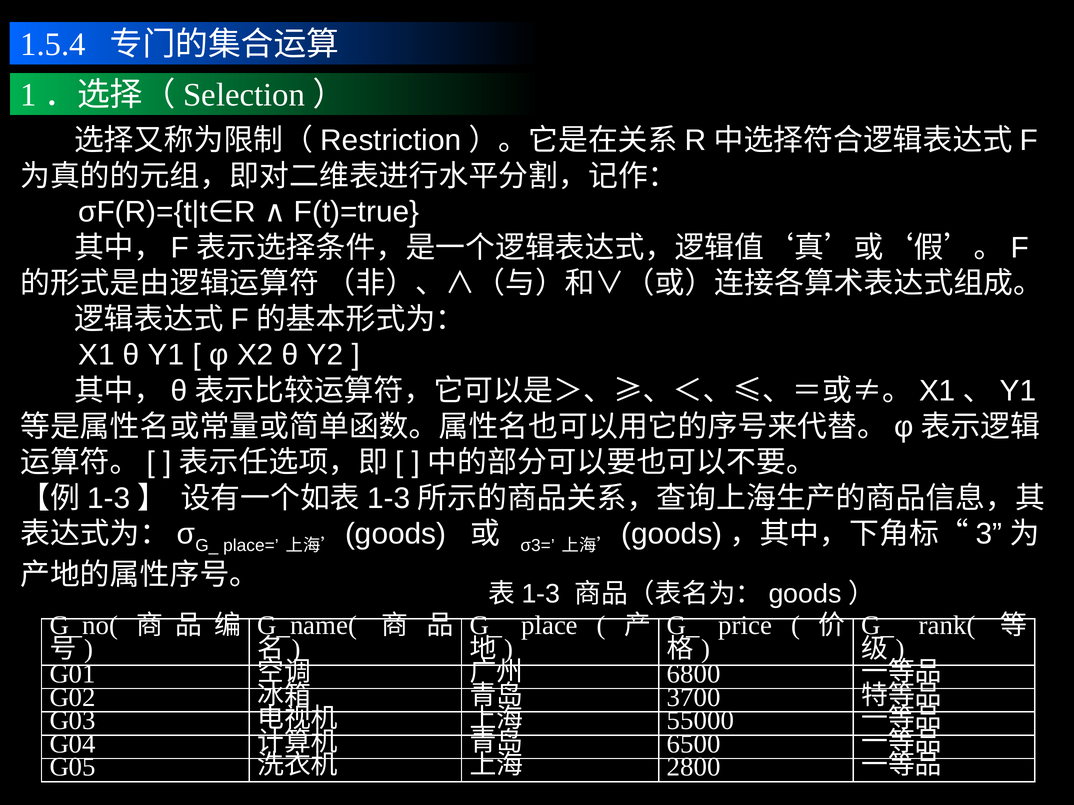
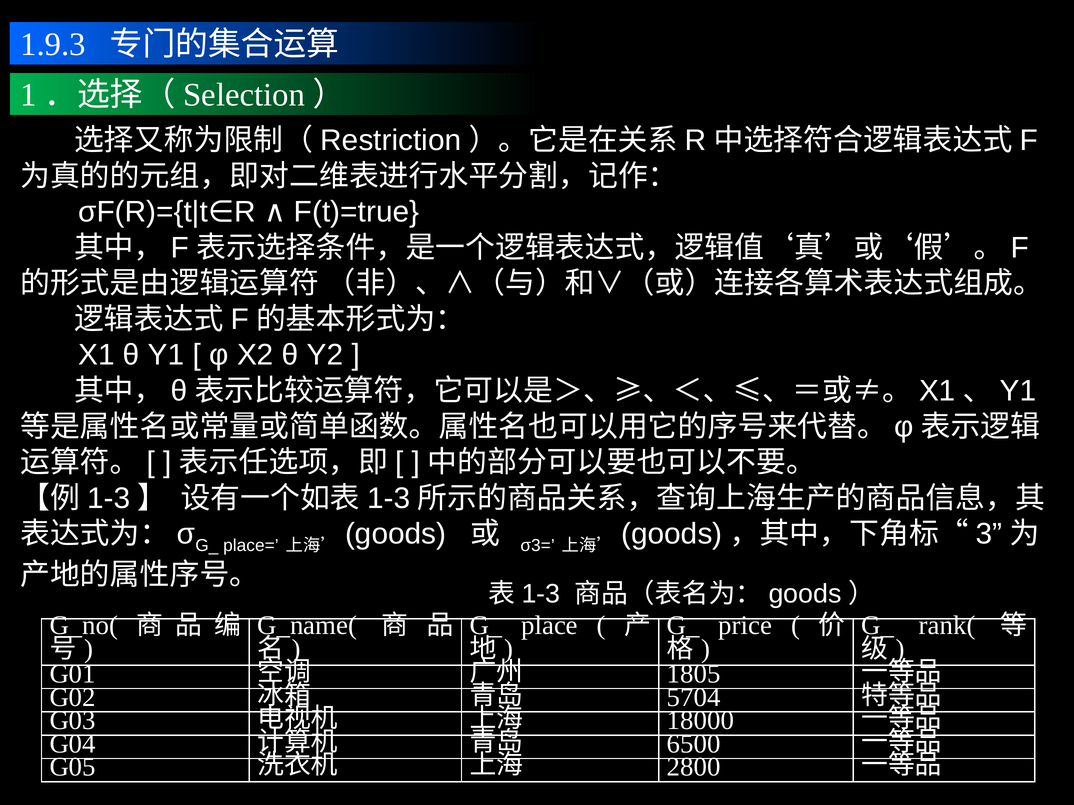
1.5.4: 1.5.4 -> 1.9.3 (53, 44)
6800: 6800 -> 1805 (694, 674)
3700: 3700 -> 5704 (694, 698)
55000: 55000 -> 18000 (700, 721)
